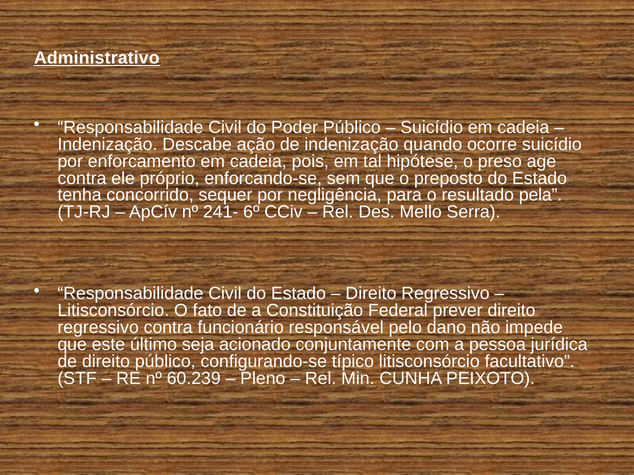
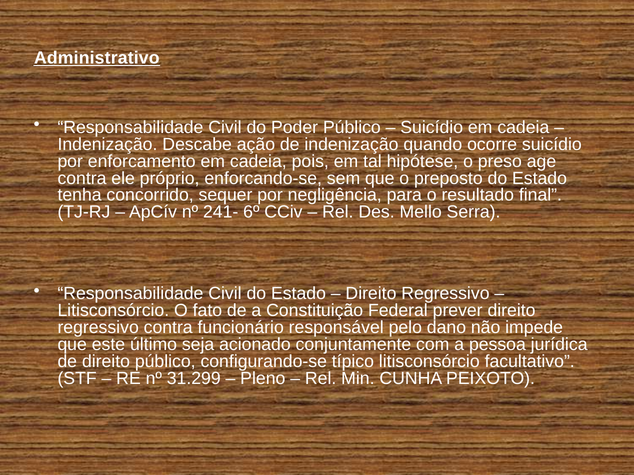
pela: pela -> final (540, 195)
60.239: 60.239 -> 31.299 (194, 379)
